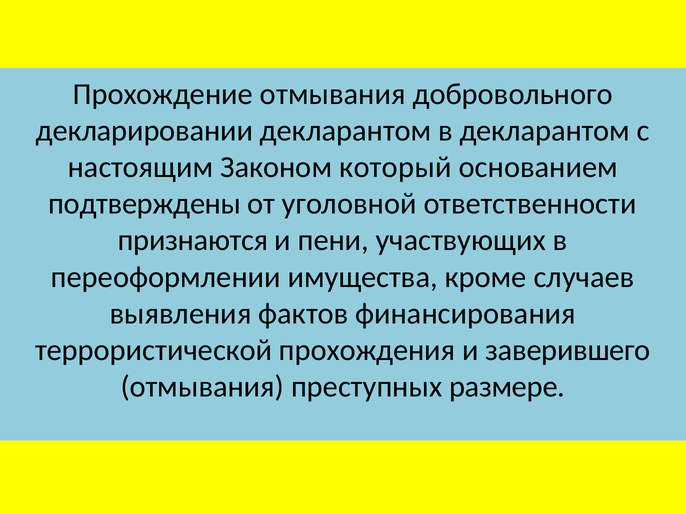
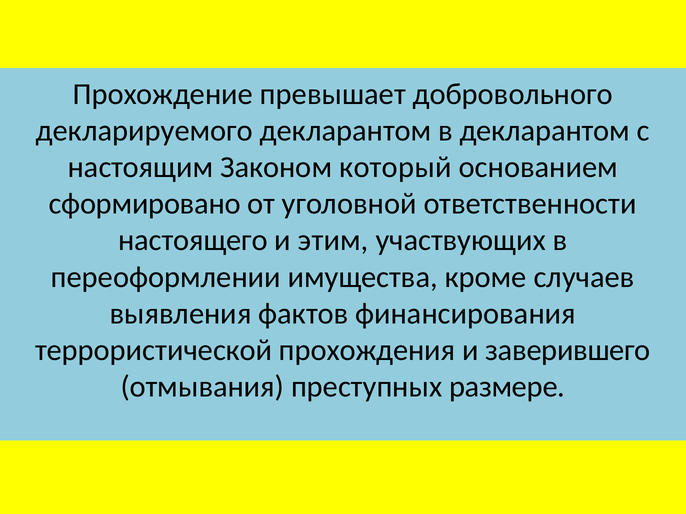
Прохождение отмывания: отмывания -> превышает (333, 94)
декларировании: декларировании -> декларируемого (144, 131)
подтверждены: подтверждены -> сформировано (145, 204)
признаются: признаются -> настоящего (193, 241)
пени: пени -> этим (333, 241)
